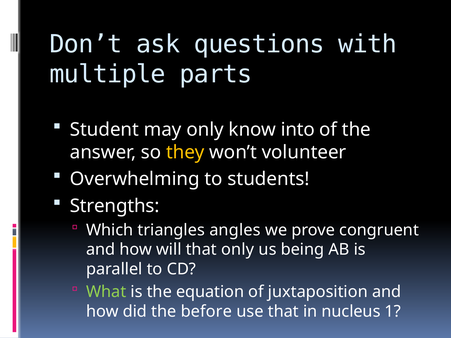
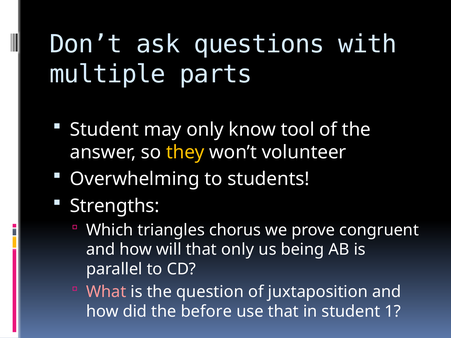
into: into -> tool (298, 130)
angles: angles -> chorus (235, 230)
What colour: light green -> pink (106, 292)
equation: equation -> question (210, 292)
in nucleus: nucleus -> student (351, 312)
